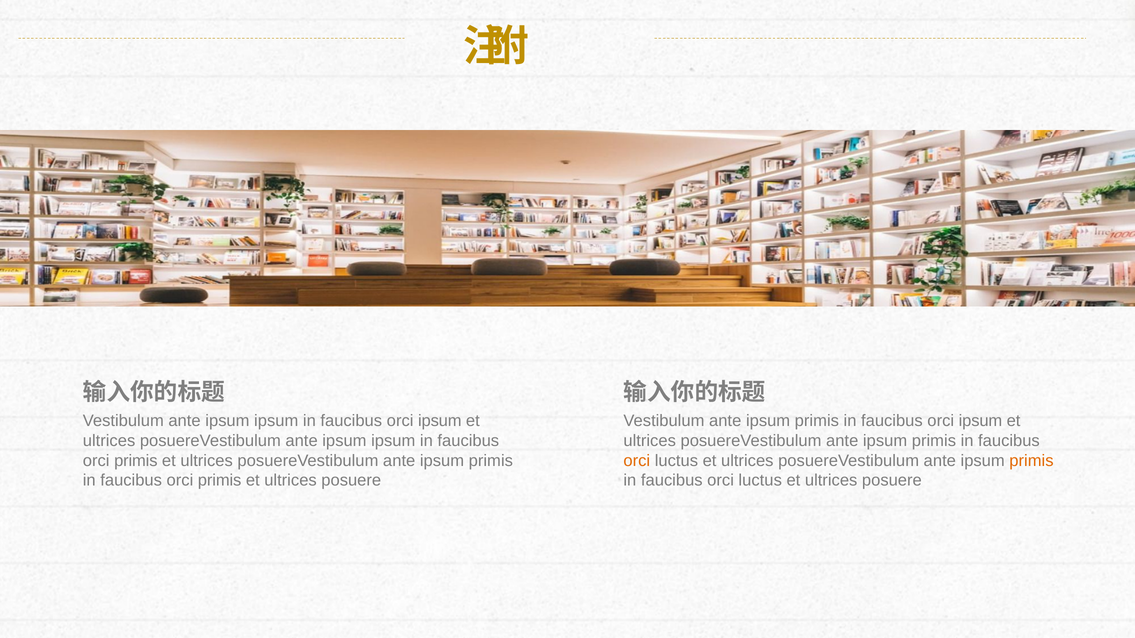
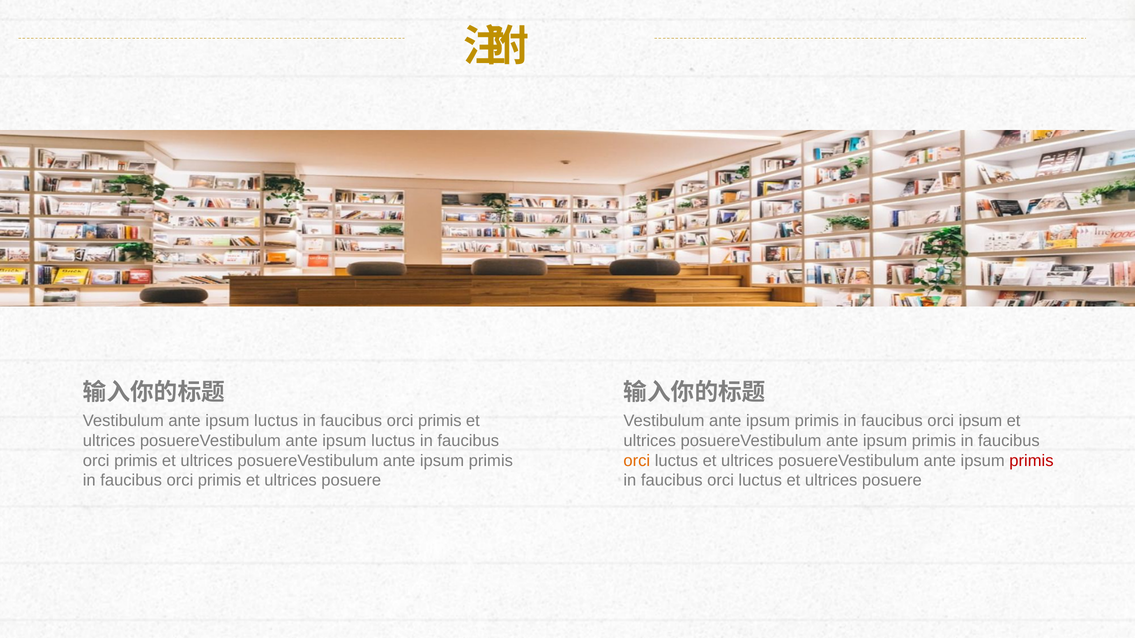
Vestibulum ante ipsum ipsum: ipsum -> luctus (276, 421)
ipsum: ipsum -> primis (440, 421)
posuereVestibulum ante ipsum ipsum: ipsum -> luctus (393, 441)
primis colour: orange -> red (1031, 461)
